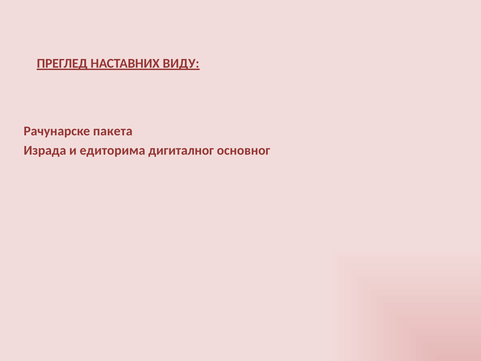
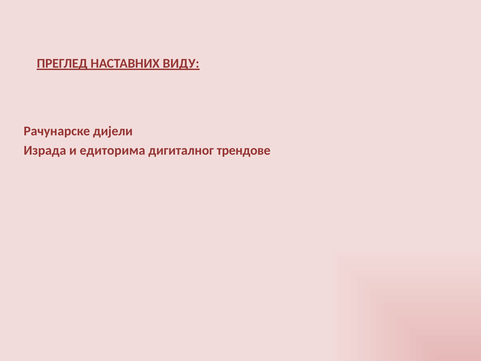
пакета: пакета -> дијели (113, 131)
основног: основног -> трендове (244, 150)
